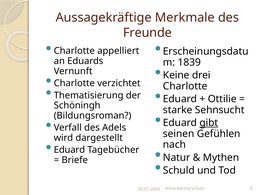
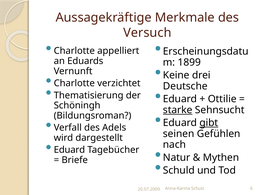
Freunde: Freunde -> Versuch (147, 33)
1839: 1839 -> 1899 (189, 62)
Charlotte: Charlotte -> Deutsche (185, 86)
starke underline: none -> present (178, 110)
